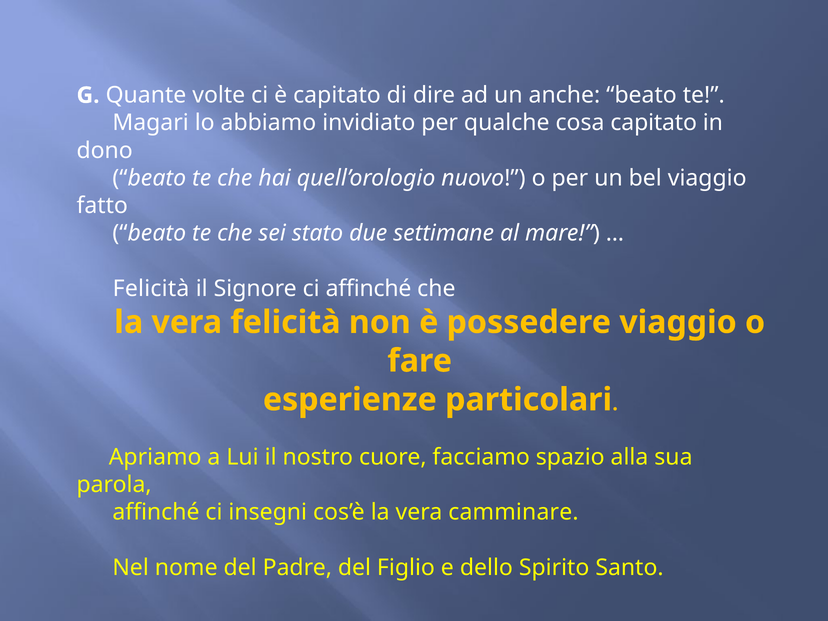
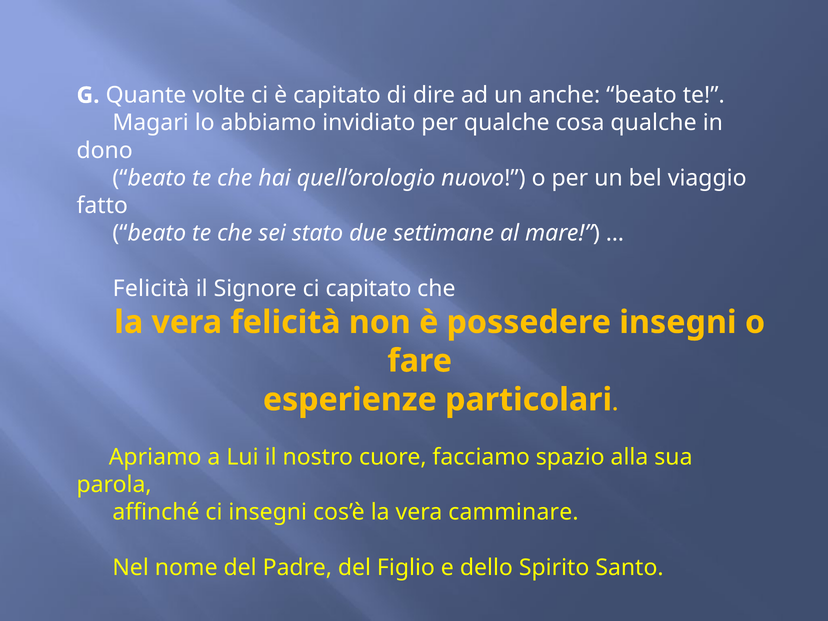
cosa capitato: capitato -> qualche (654, 123)
ci affinché: affinché -> capitato (369, 289)
possedere viaggio: viaggio -> insegni (678, 322)
